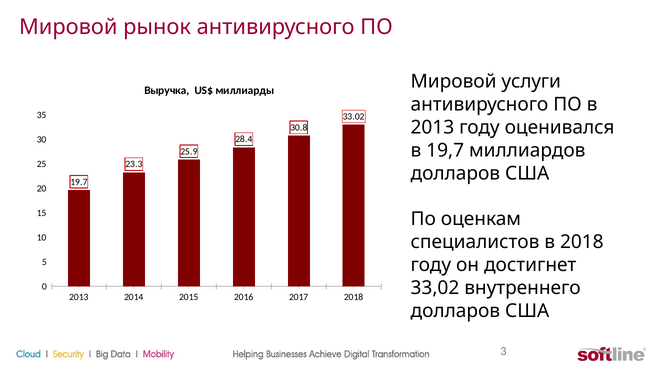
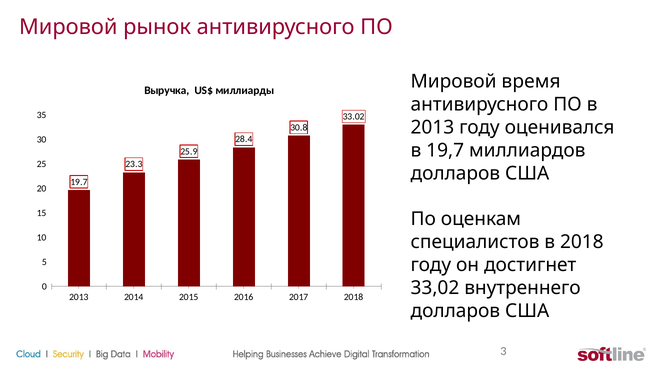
услуги: услуги -> время (531, 82)
